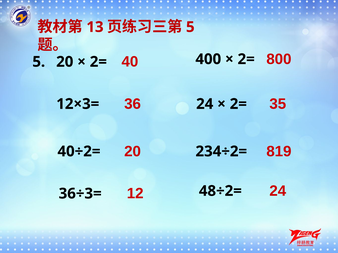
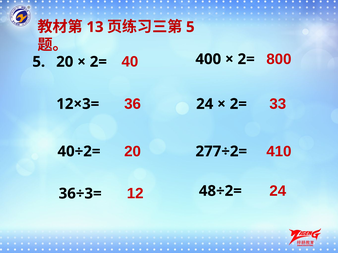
35: 35 -> 33 (278, 104)
819: 819 -> 410 (279, 152)
234÷2=: 234÷2= -> 277÷2= (221, 152)
